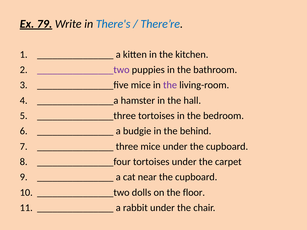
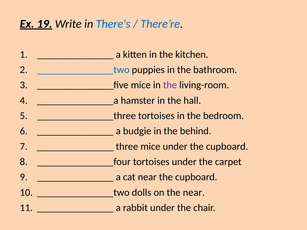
79: 79 -> 19 (45, 24)
_______________two colour: purple -> blue (83, 70)
the floor: floor -> near (194, 193)
